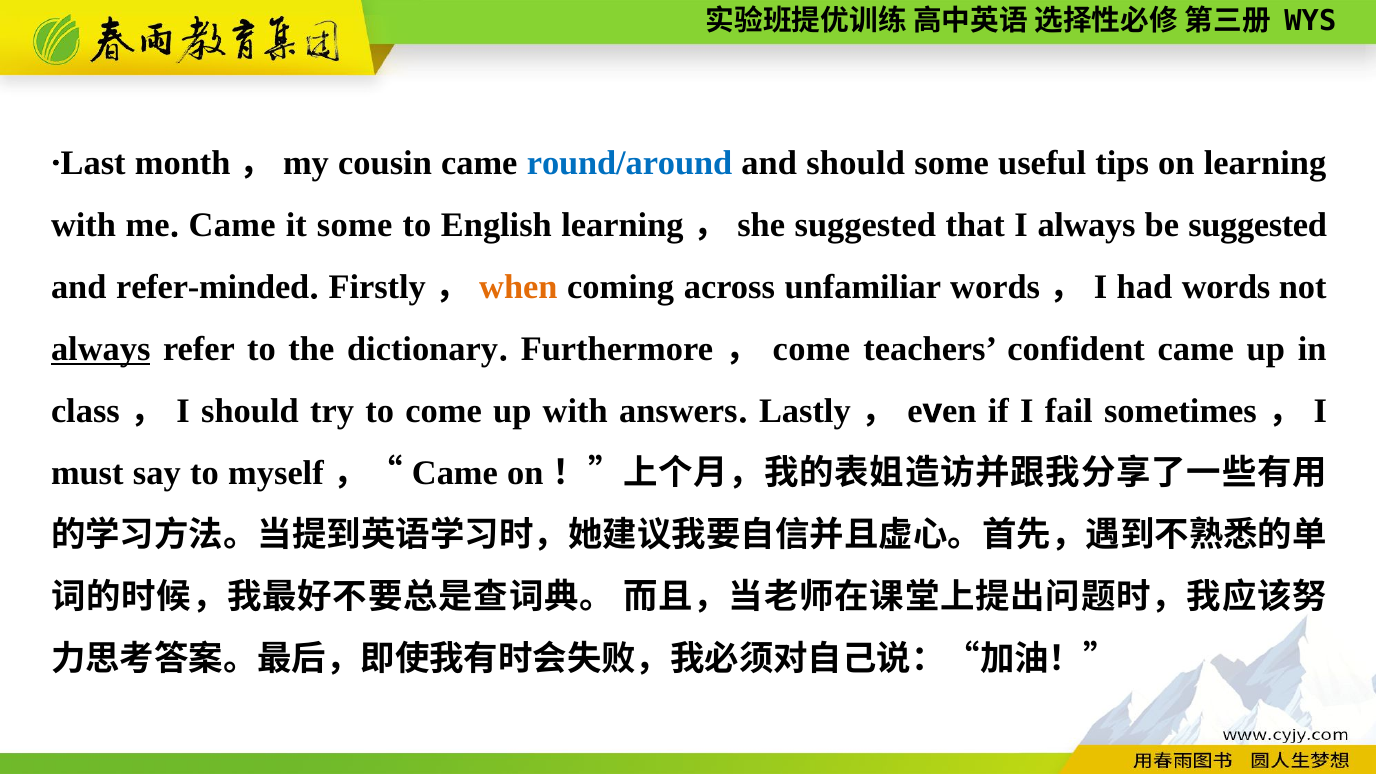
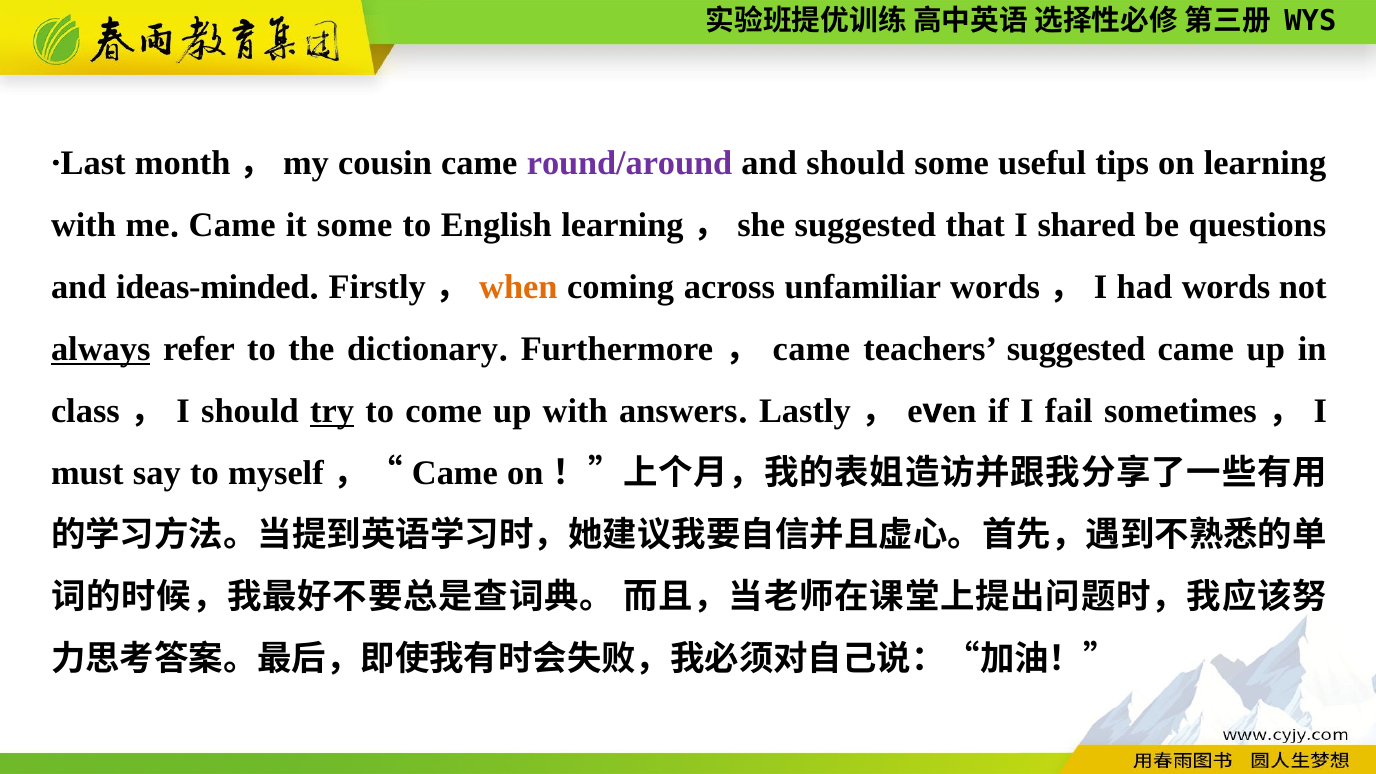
round/around colour: blue -> purple (630, 163)
I always: always -> shared (1086, 225)
be suggested: suggested -> questions (1257, 225)
refer-minded: refer-minded -> ideas-minded (213, 287)
come: come -> came (811, 349)
teachers confident: confident -> suggested (1076, 349)
try underline: none -> present (332, 411)
